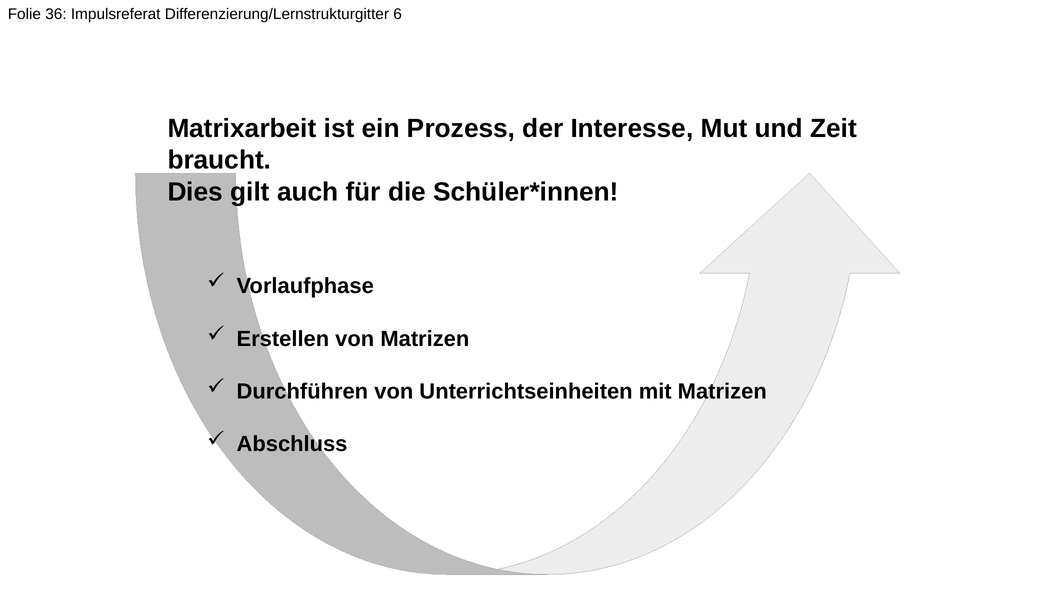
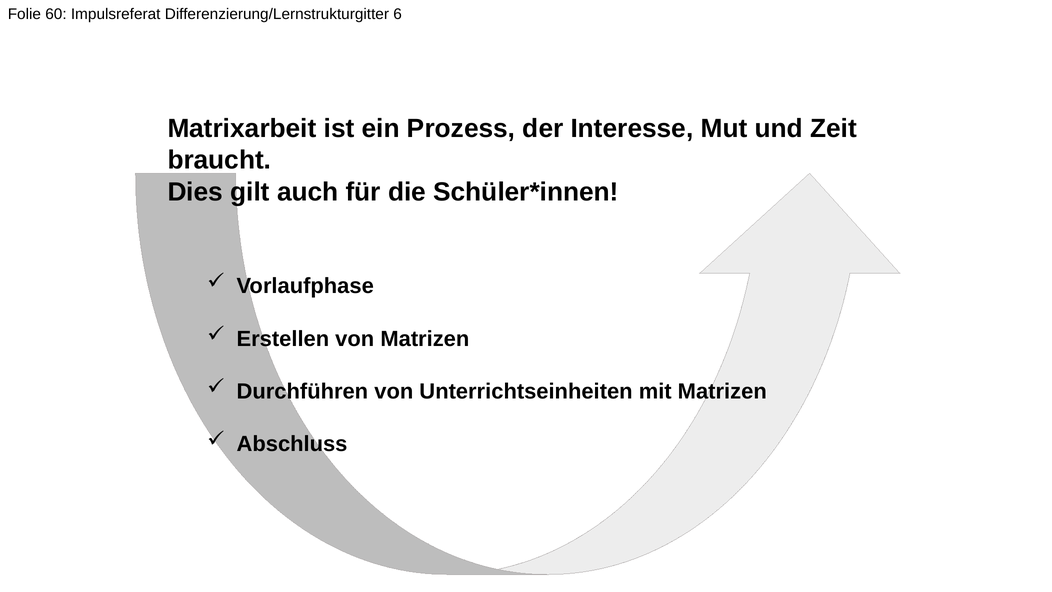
36: 36 -> 60 (56, 14)
